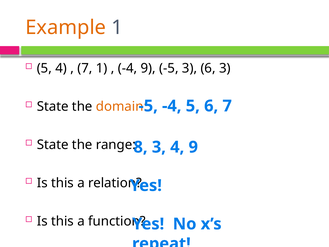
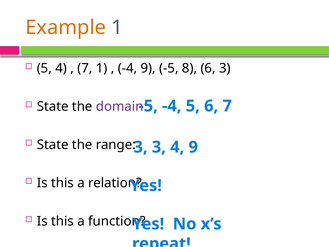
-5 3: 3 -> 8 (190, 68)
domain colour: orange -> purple (121, 106)
8: 8 -> 3 (141, 147)
